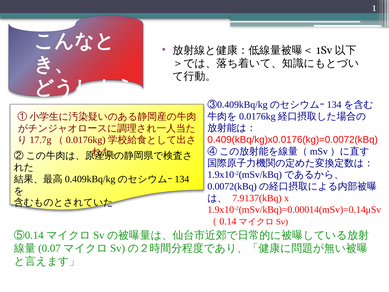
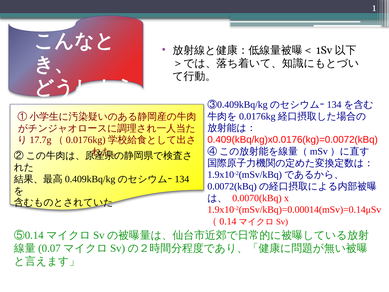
7.9137(kBq: 7.9137(kBq -> 0.0070(kBq (257, 198)
